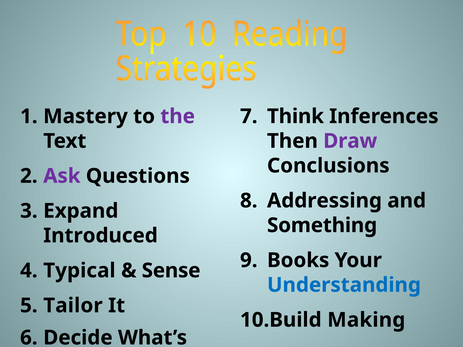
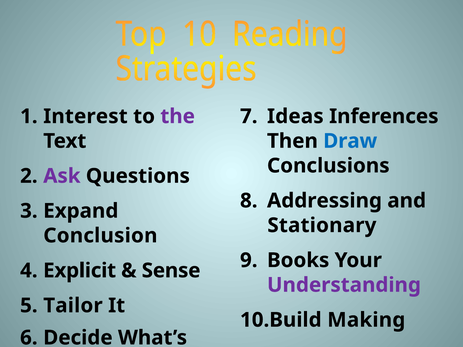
Mastery: Mastery -> Interest (85, 116)
Think: Think -> Ideas (295, 116)
Draw colour: purple -> blue (350, 141)
Something: Something -> Stationary (322, 225)
Introduced: Introduced -> Conclusion (100, 236)
Typical: Typical -> Explicit (80, 271)
Understanding colour: blue -> purple (344, 285)
